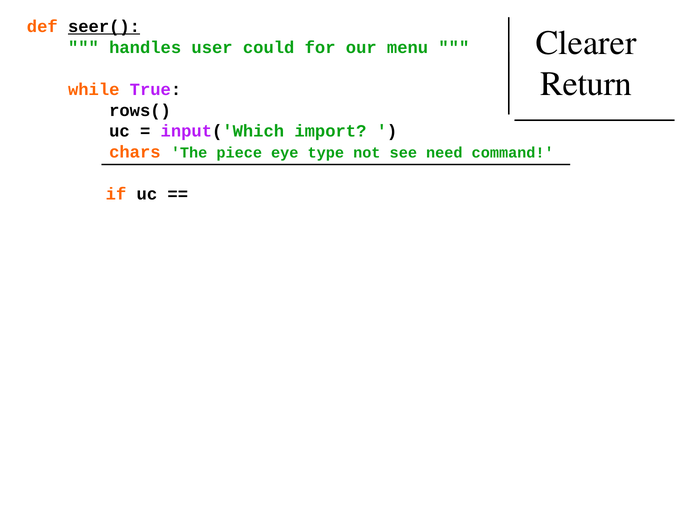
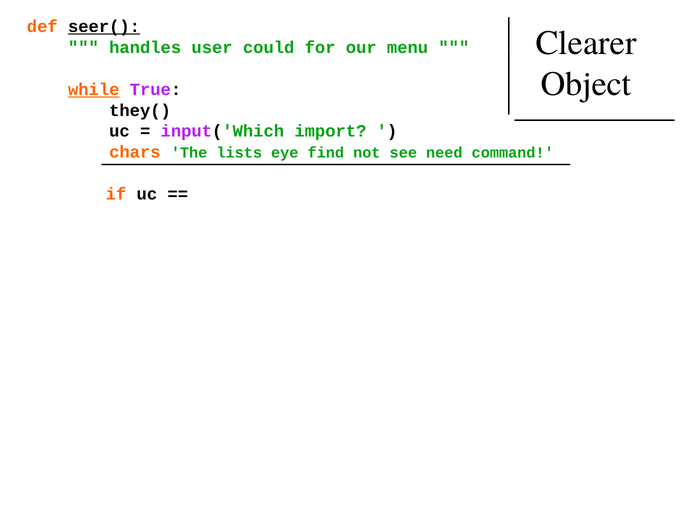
Return: Return -> Object (586, 84)
while underline: none -> present (94, 89)
rows(: rows( -> they( (140, 110)
piece: piece -> lists (239, 153)
type: type -> find (326, 153)
